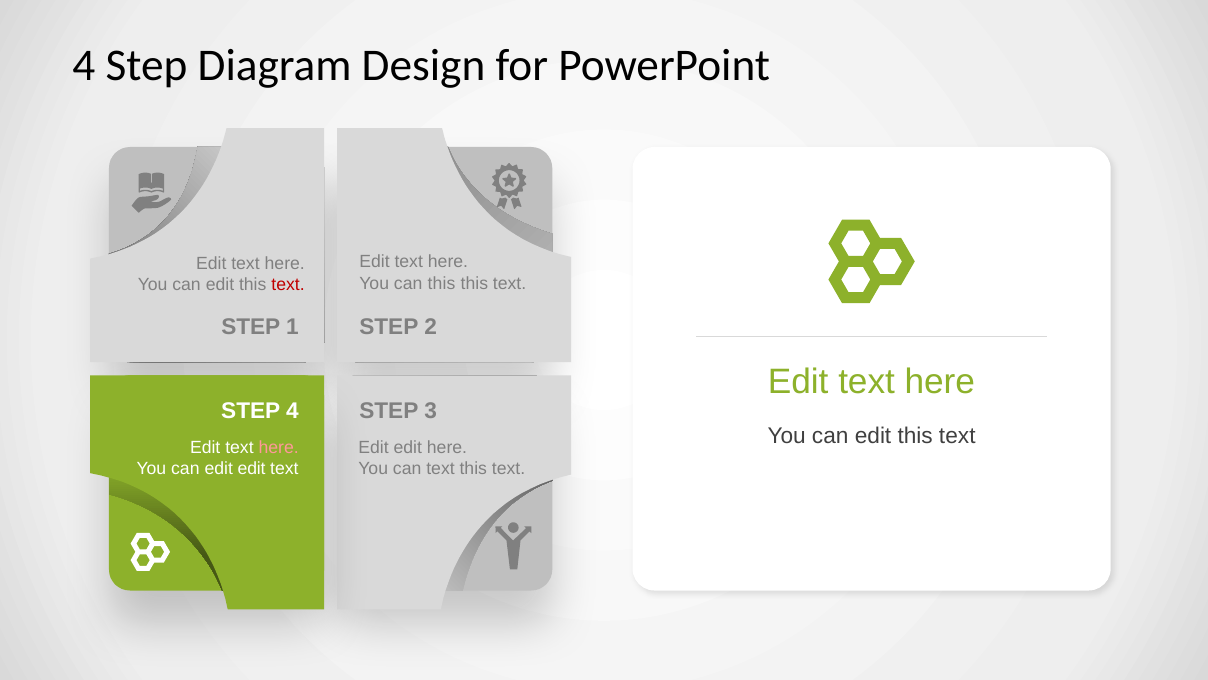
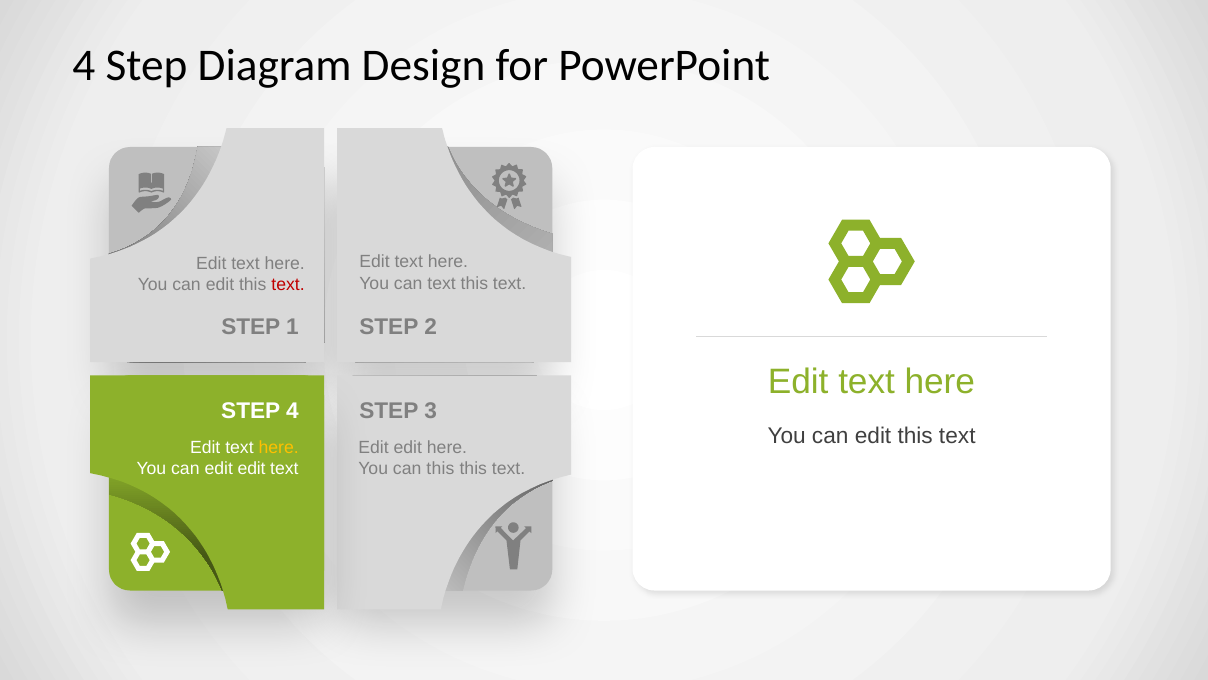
can this: this -> text (442, 283)
here colour: pink -> yellow (279, 447)
can text: text -> this (440, 469)
